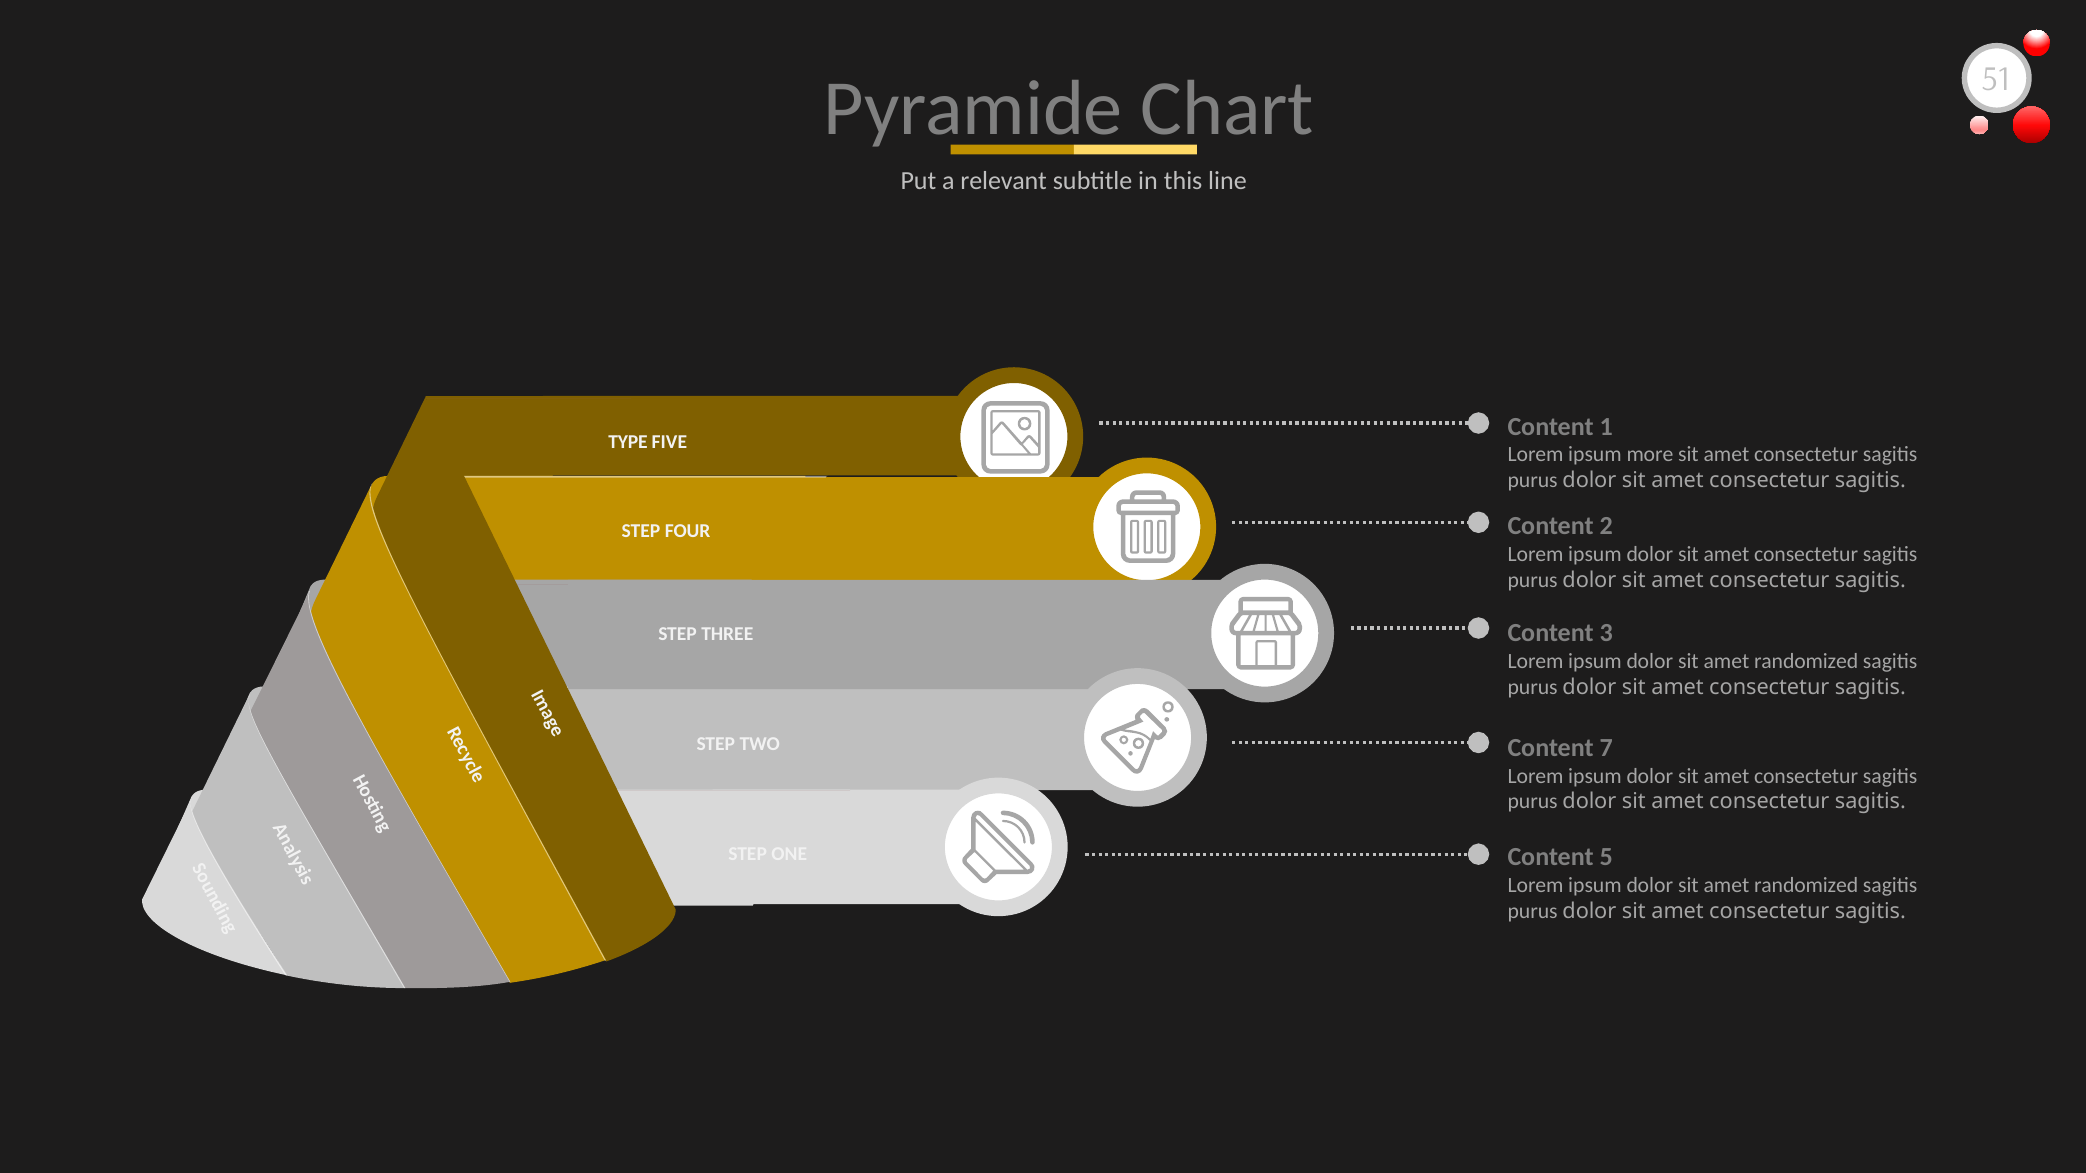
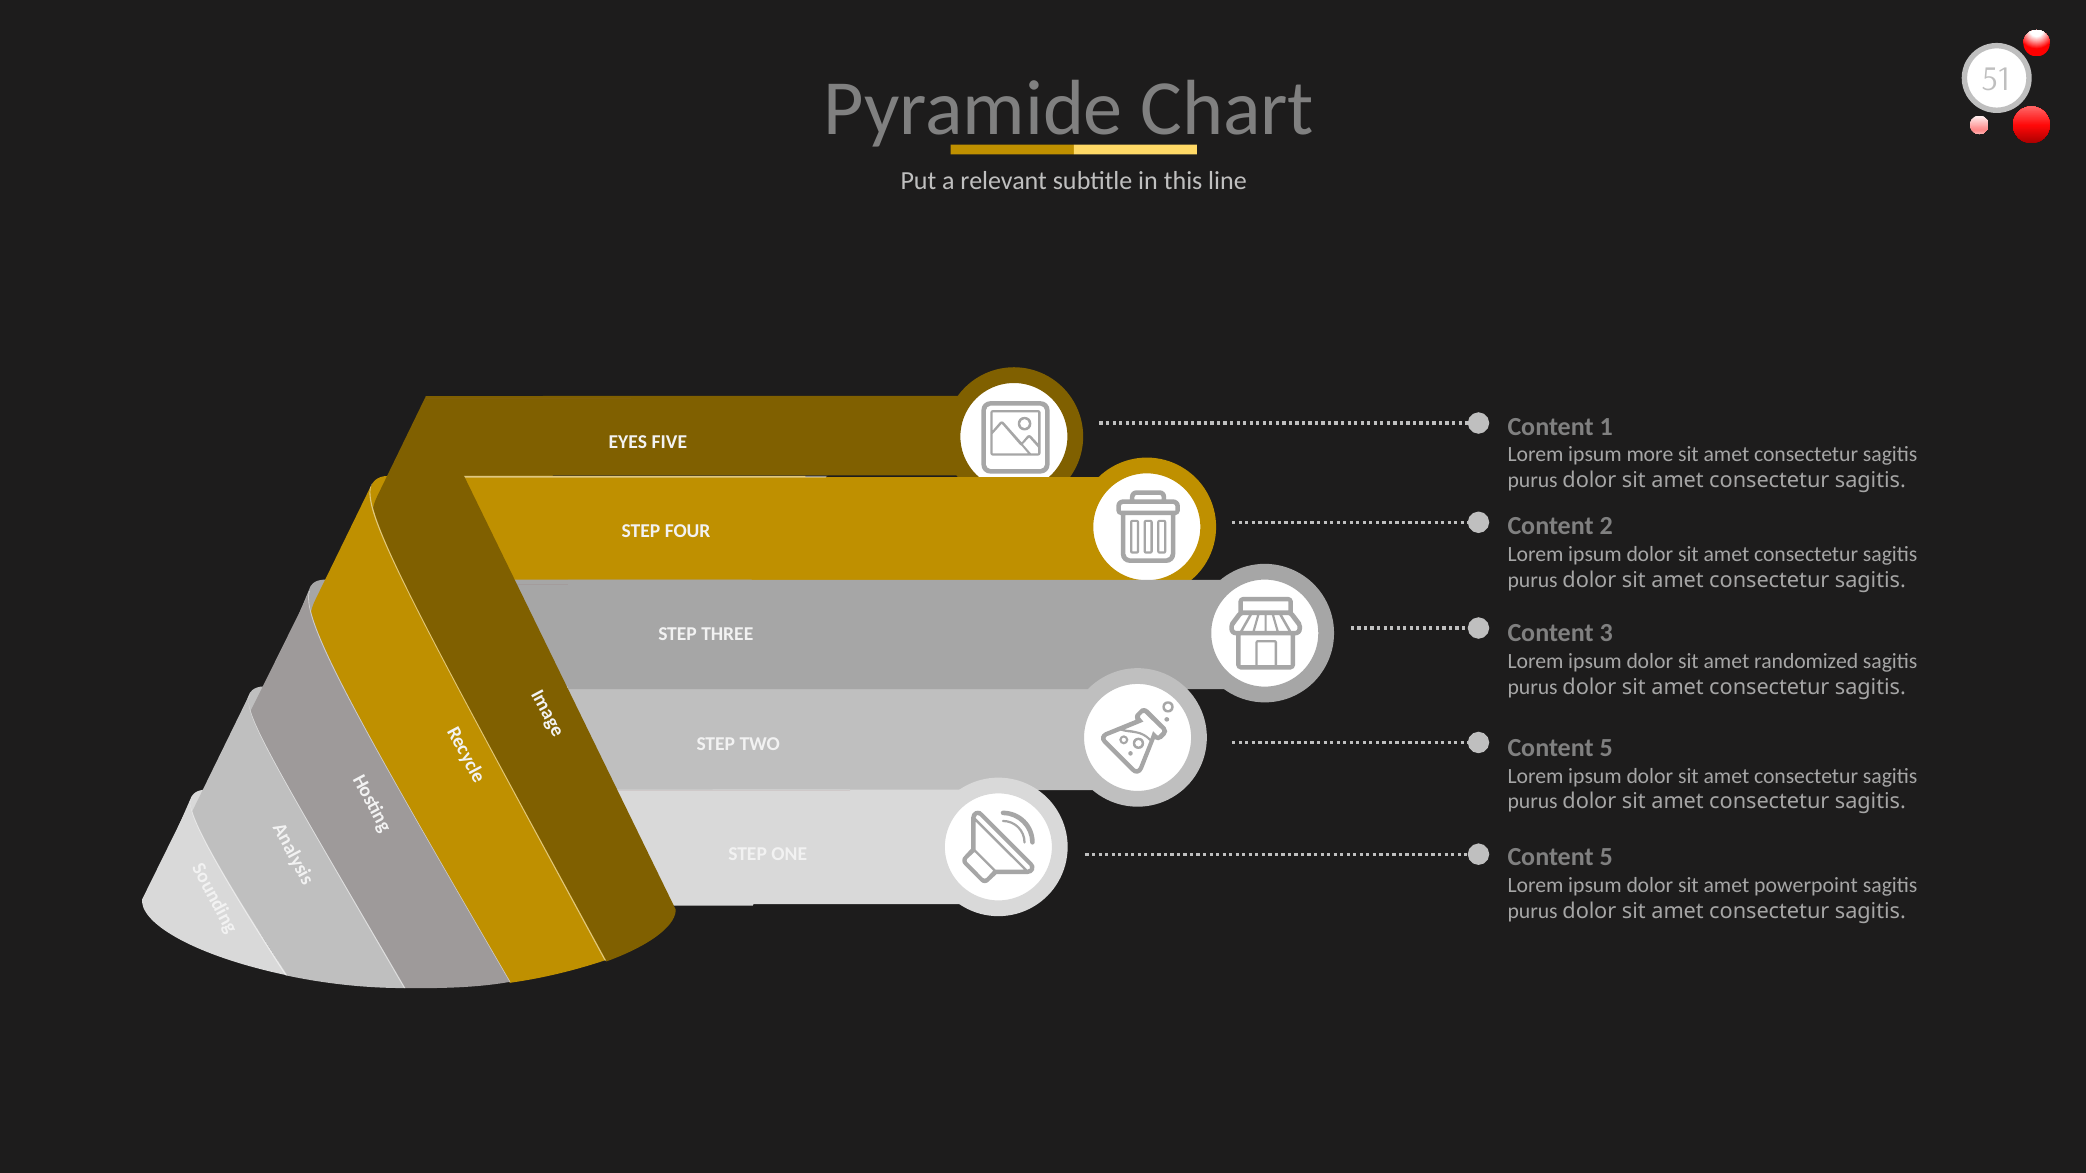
TYPE: TYPE -> EYES (628, 442)
7: 7 -> 5 (1606, 748)
randomized: randomized -> powerpoint (1806, 885)
